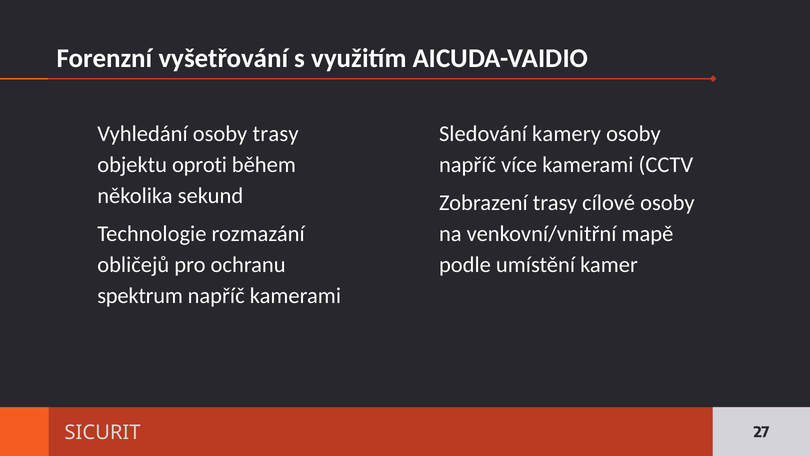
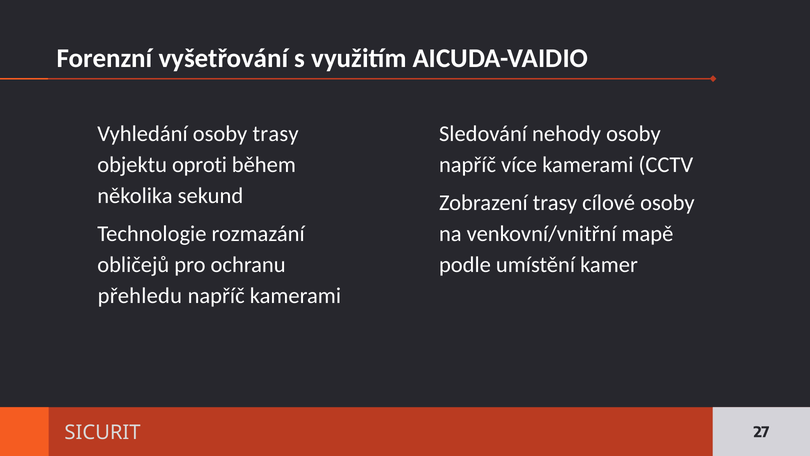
kamery: kamery -> nehody (567, 134)
spektrum: spektrum -> přehledu (140, 296)
